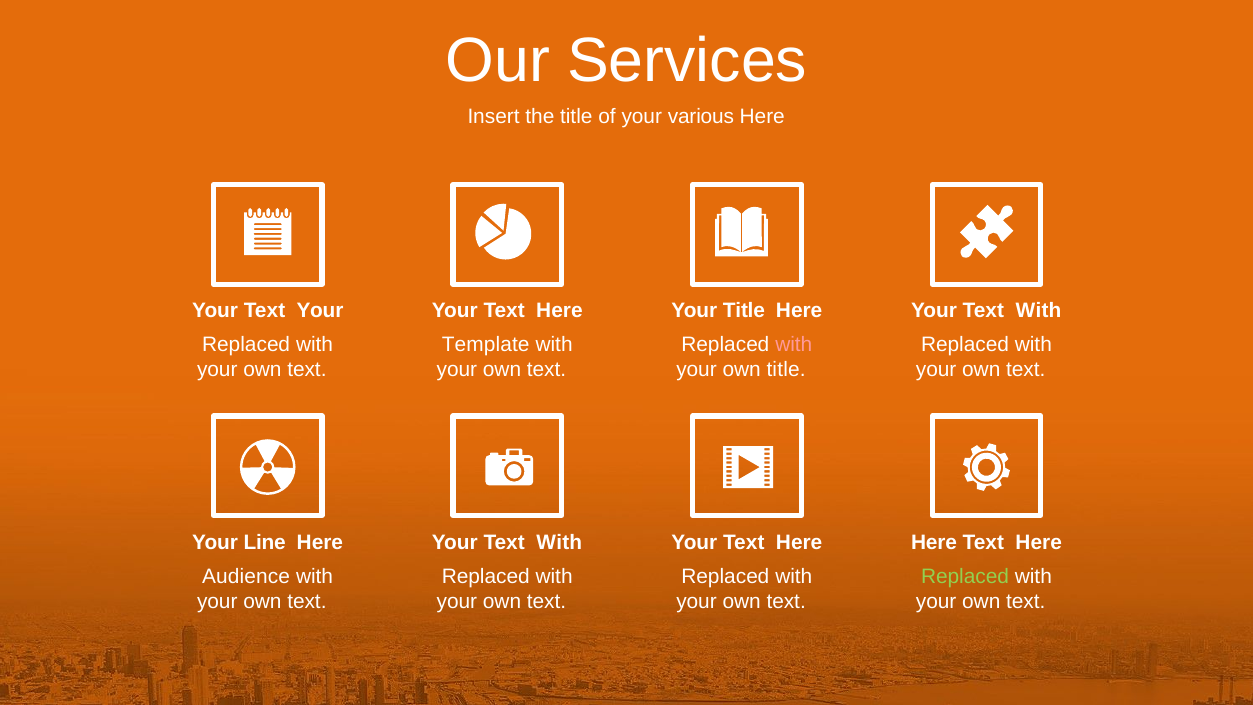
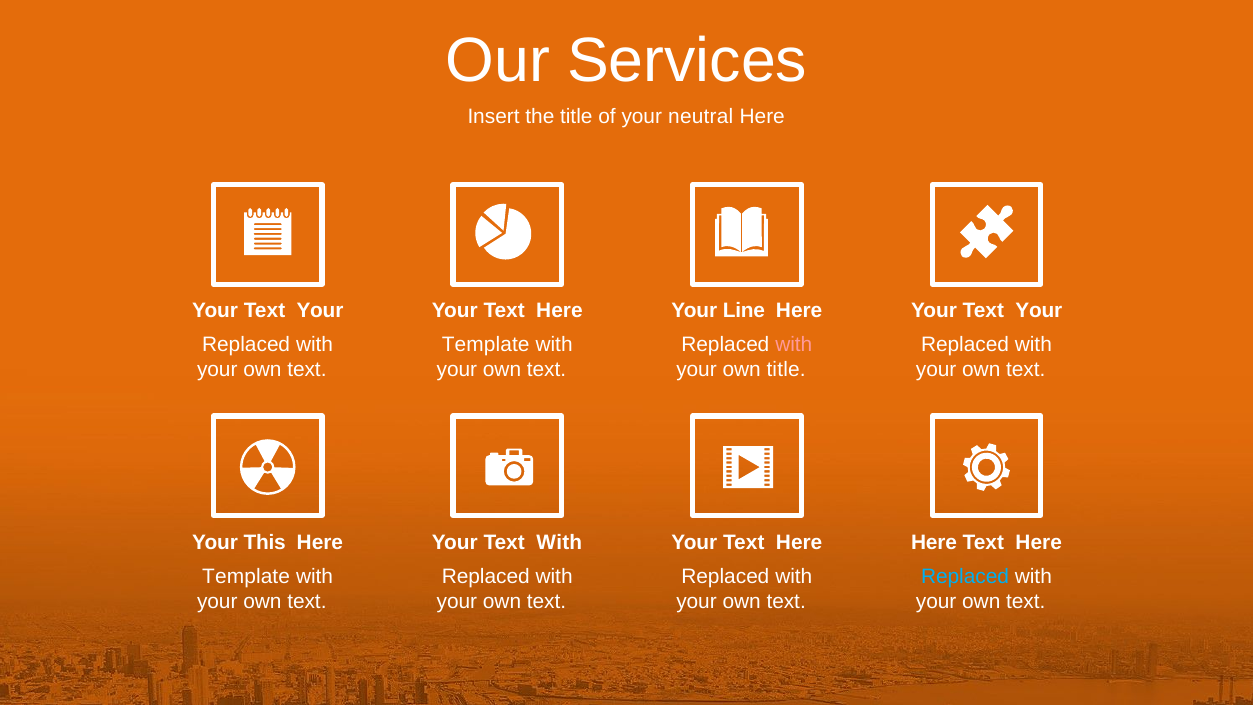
various: various -> neutral (701, 117)
Your Title: Title -> Line (744, 311)
With: With -> Your (1039, 311)
Line: Line -> This (265, 542)
Audience: Audience -> Template (246, 576)
Replaced colour: light green -> light blue (965, 576)
